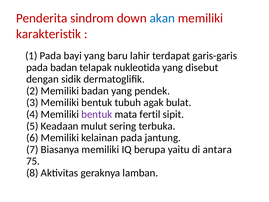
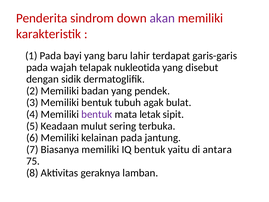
akan colour: blue -> purple (162, 18)
pada badan: badan -> wajah (64, 67)
fertil: fertil -> letak (150, 114)
IQ berupa: berupa -> bentuk (150, 149)
